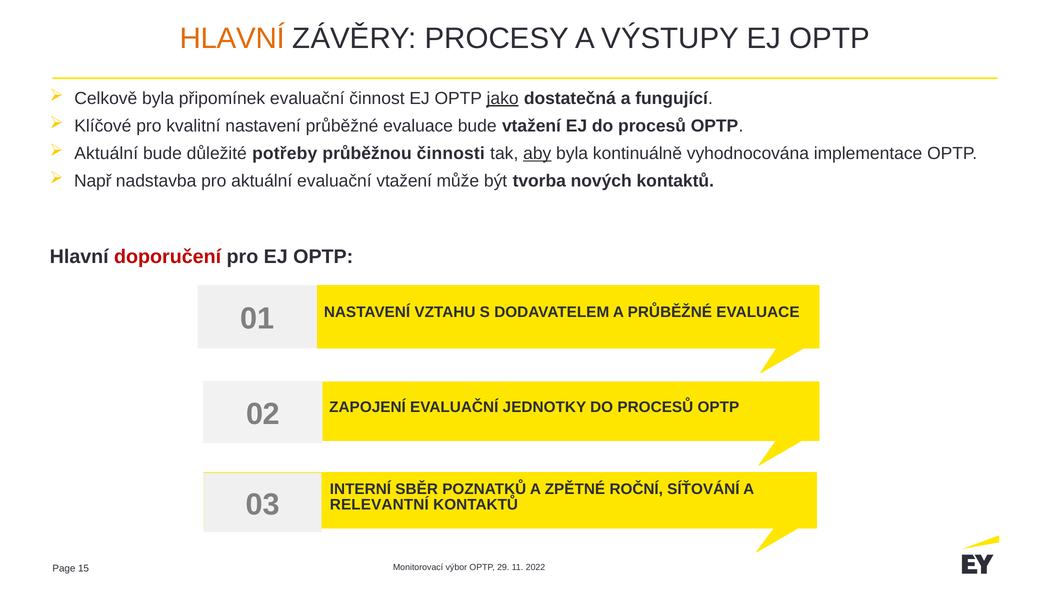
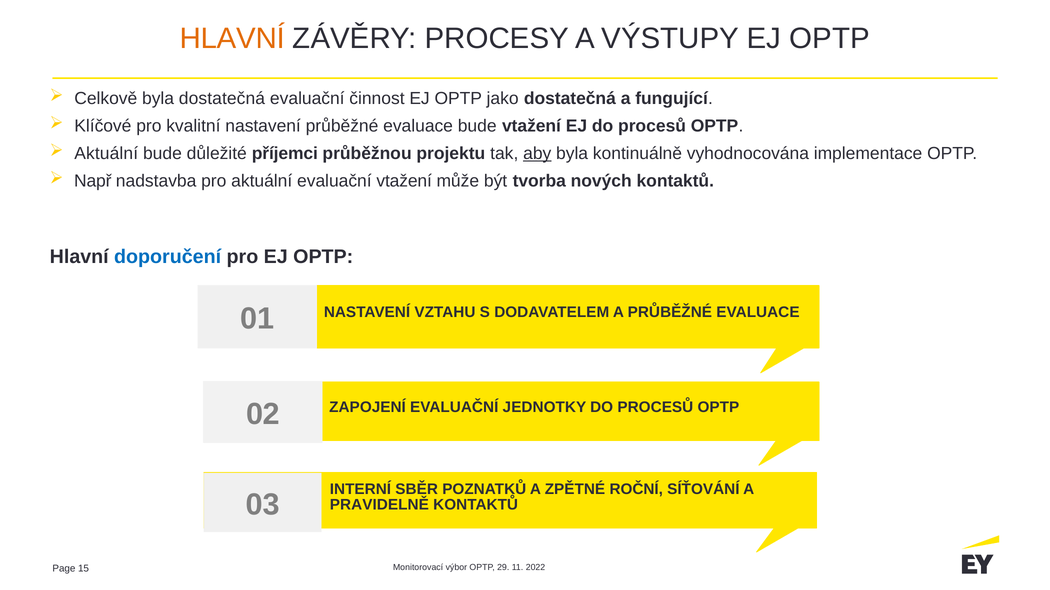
byla připomínek: připomínek -> dostatečná (222, 98)
jako underline: present -> none (503, 98)
potřeby: potřeby -> příjemci (285, 153)
činnosti: činnosti -> projektu (451, 153)
doporučení colour: red -> blue (168, 257)
RELEVANTNÍ: RELEVANTNÍ -> PRAVIDELNĚ (379, 505)
